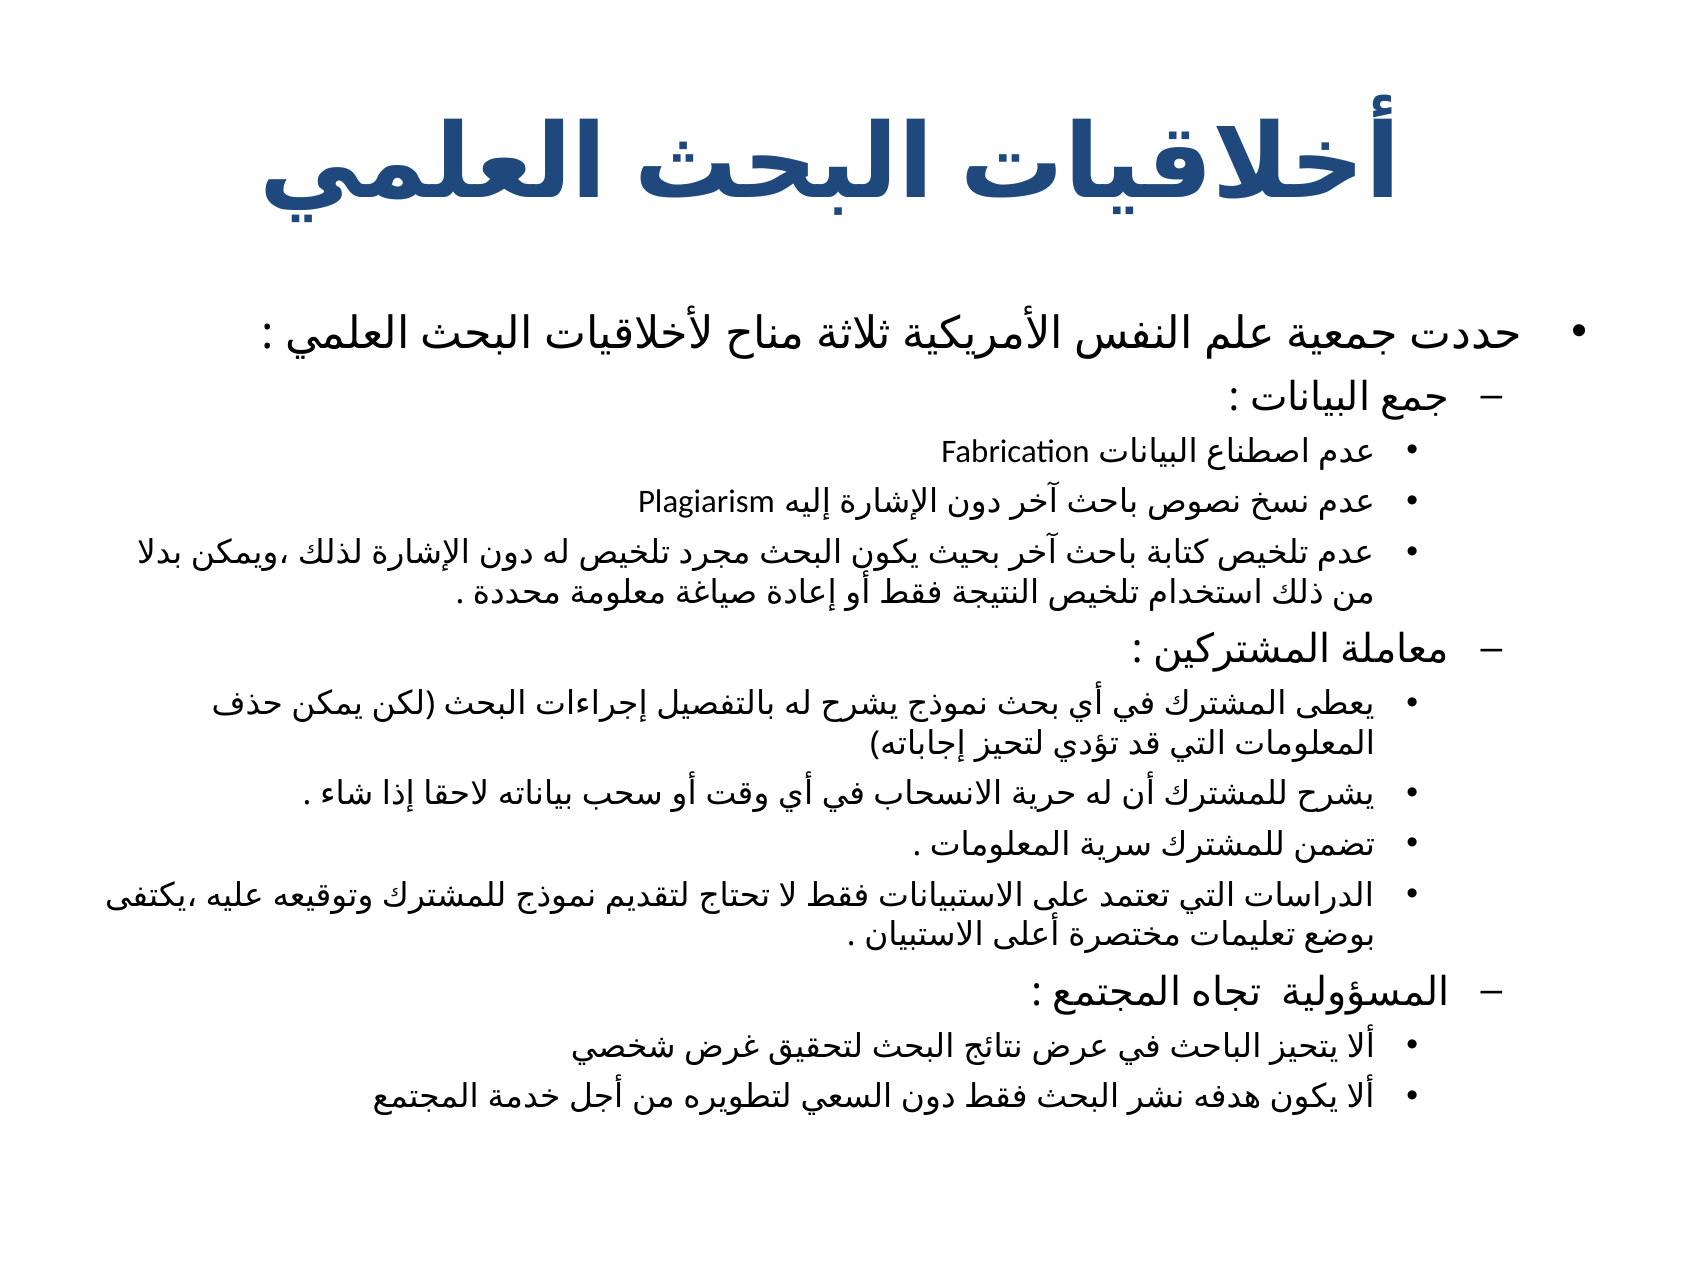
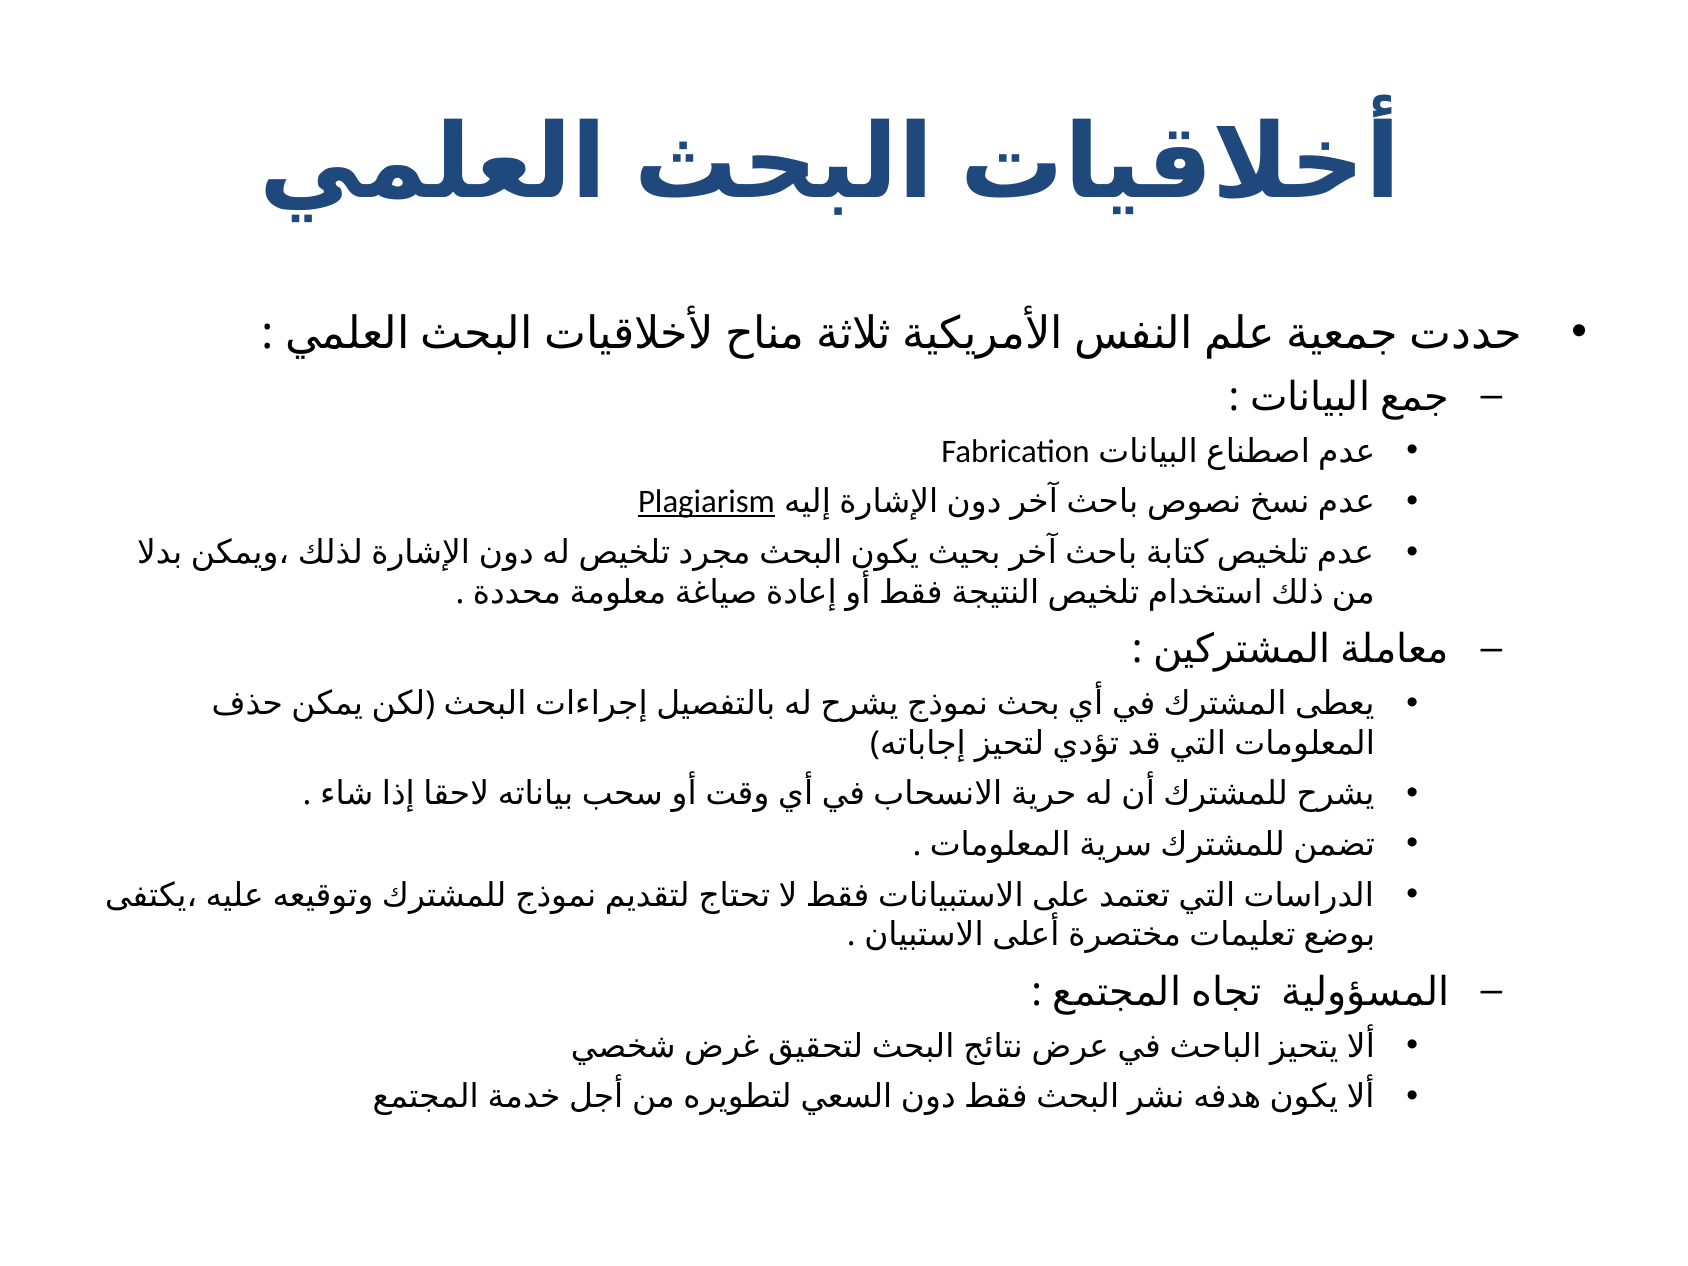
Plagiarism underline: none -> present (706, 502)
